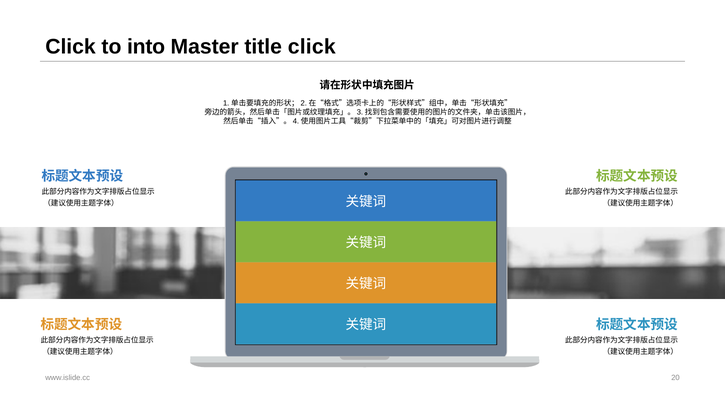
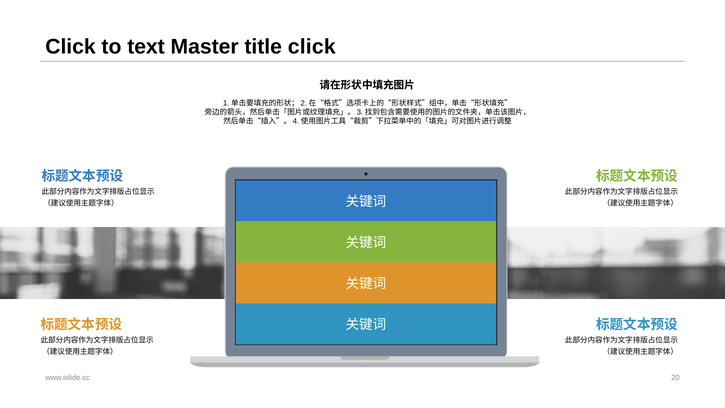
into: into -> text (146, 47)
